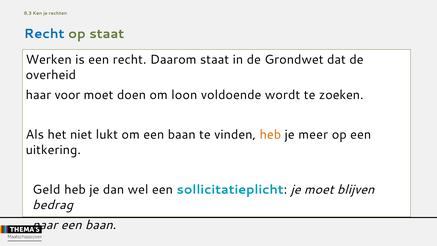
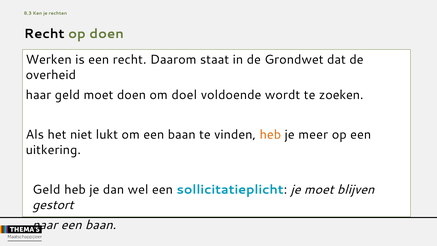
Recht colour: blue -> black (44, 34)
op staat: staat -> doen (107, 34)
haar voor: voor -> geld (67, 95)
loon: loon -> doel (184, 95)
bedrag: bedrag -> gestort (53, 205)
